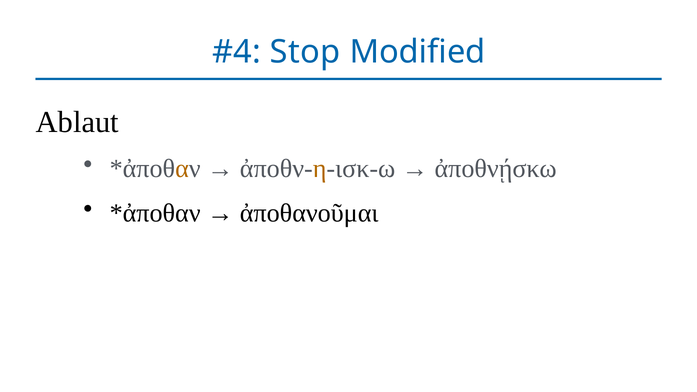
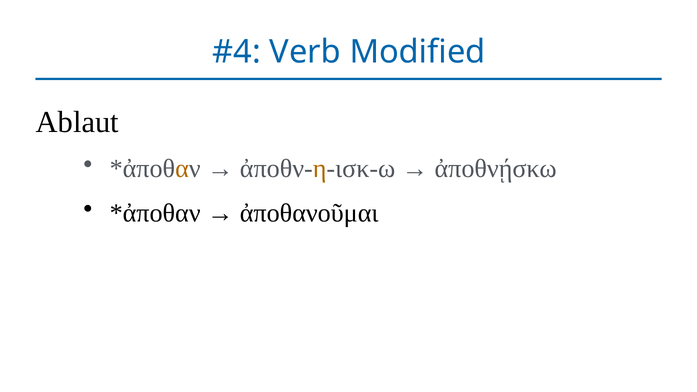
Stop: Stop -> Verb (305, 52)
